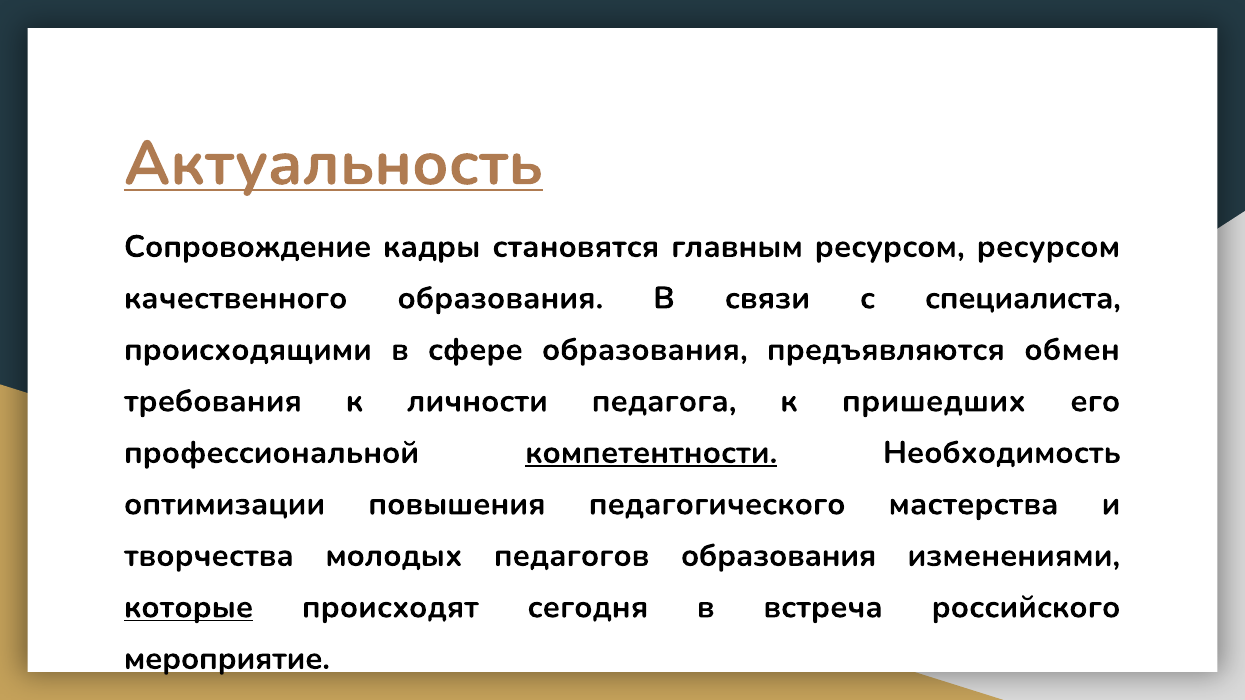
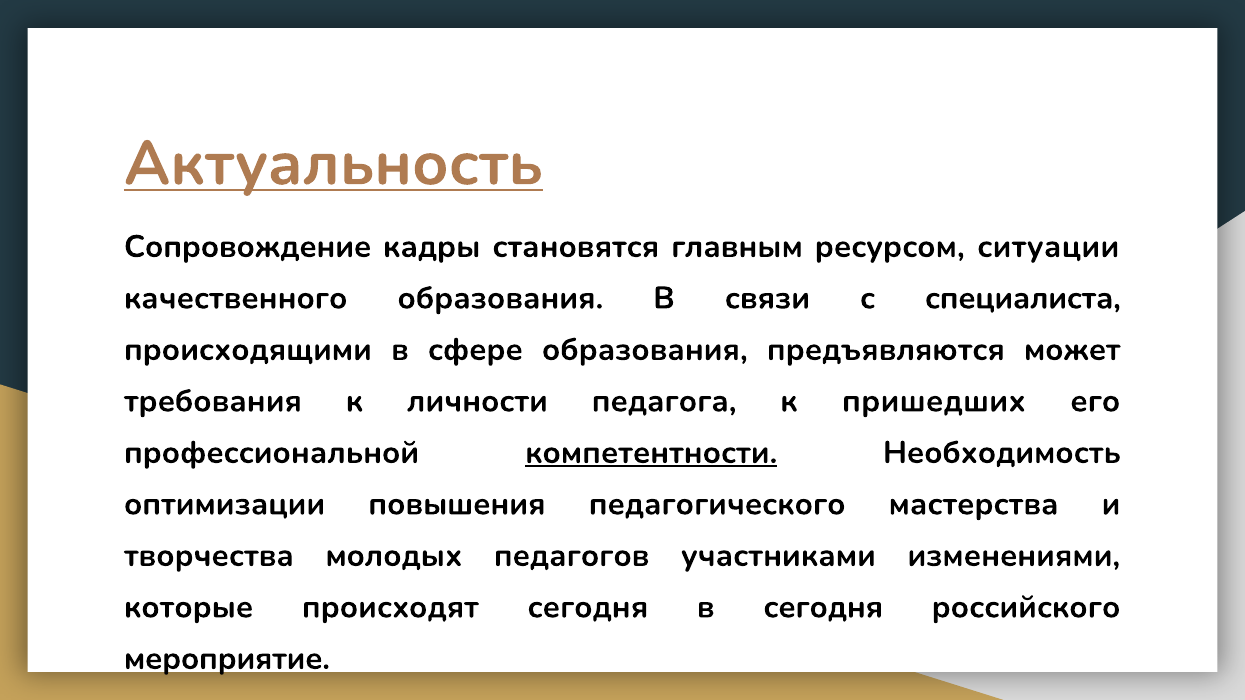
ресурсом ресурсом: ресурсом -> ситуации (1048, 247)
обмен: обмен -> может (1072, 350)
педагогов образования: образования -> участниками (778, 556)
которые underline: present -> none (189, 607)
в встреча: встреча -> сегодня (823, 607)
